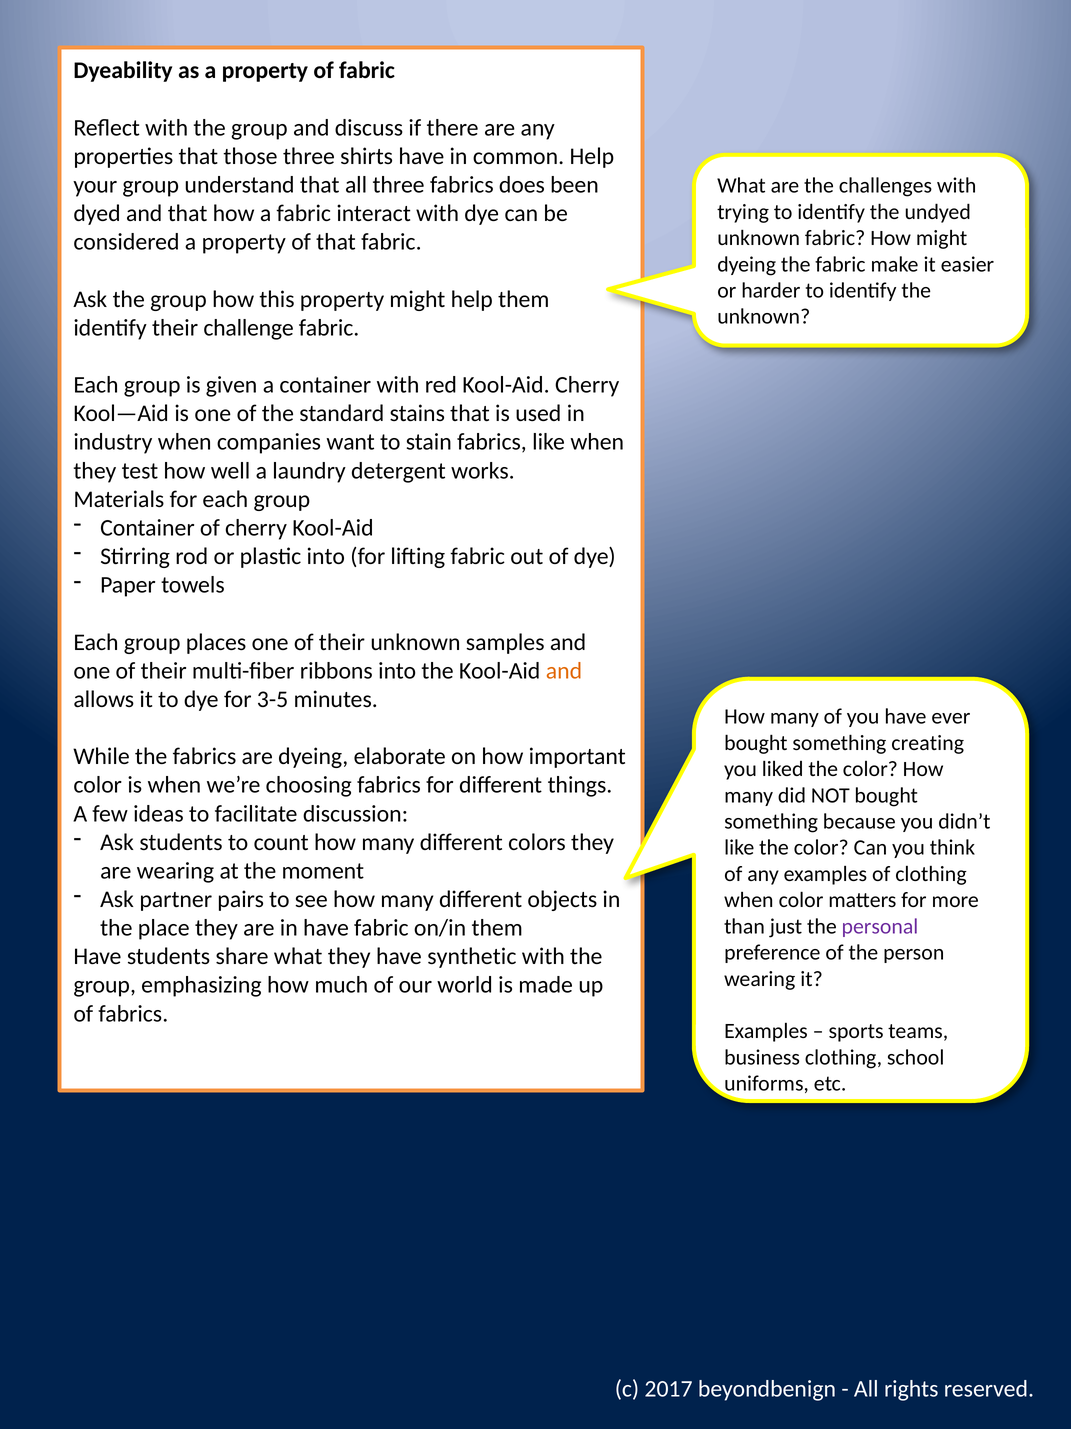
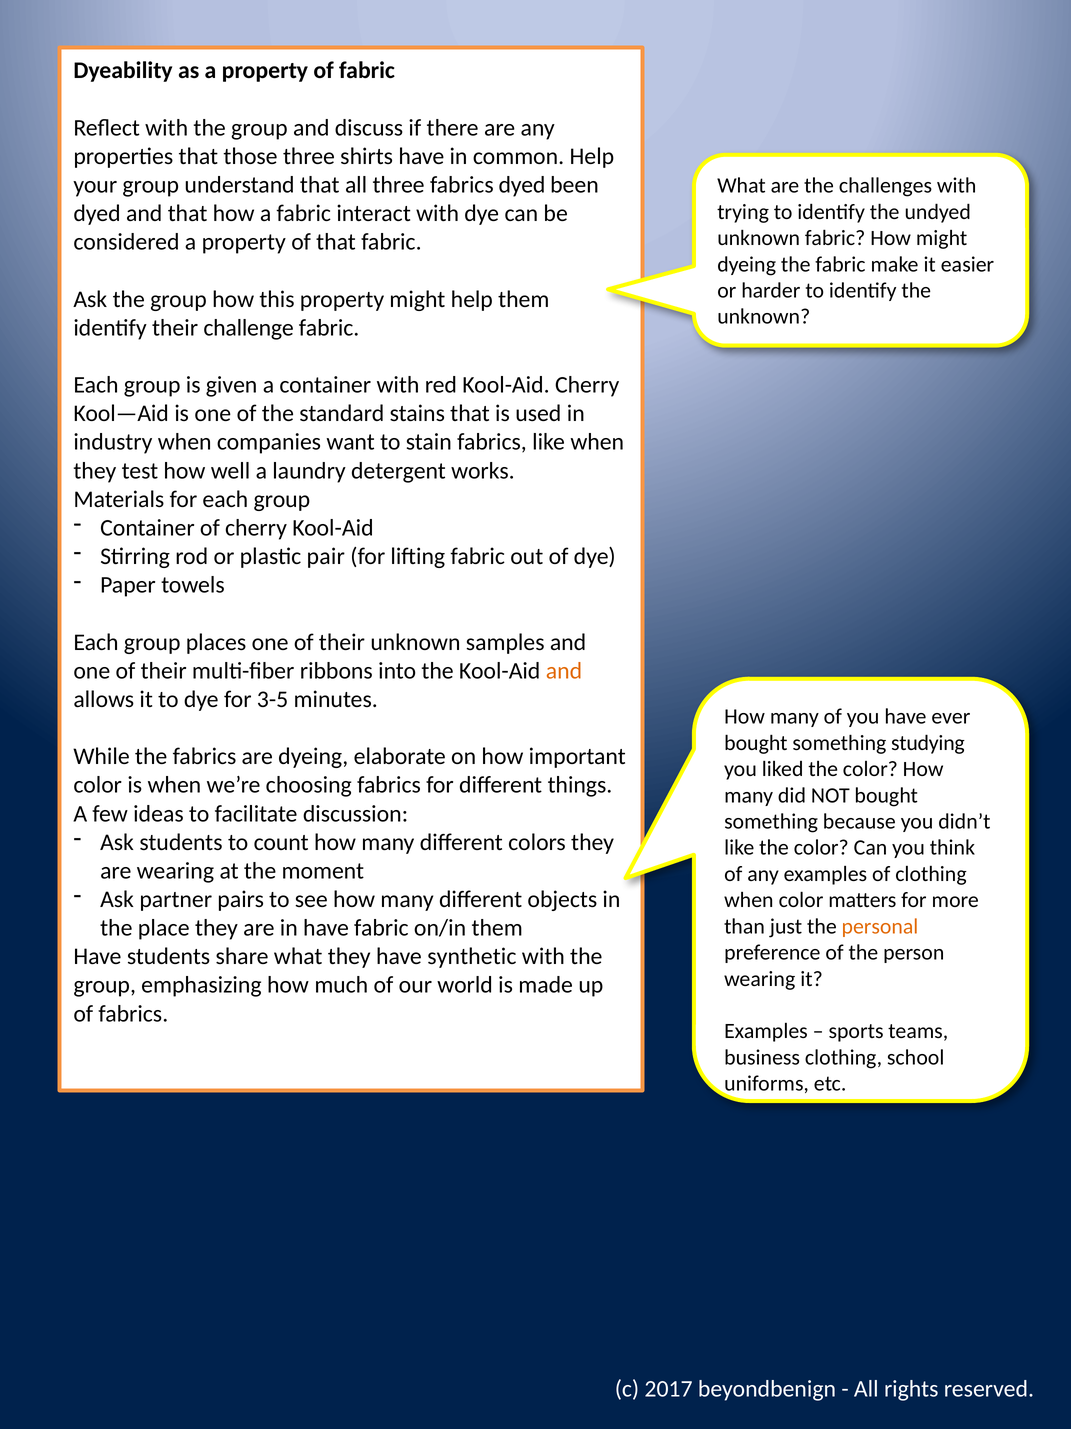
fabrics does: does -> dyed (522, 185)
plastic into: into -> pair (326, 556)
creating: creating -> studying (928, 742)
personal colour: purple -> orange (880, 926)
